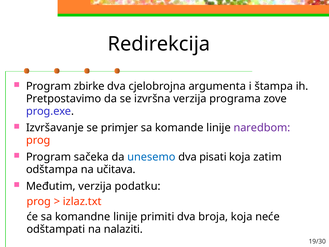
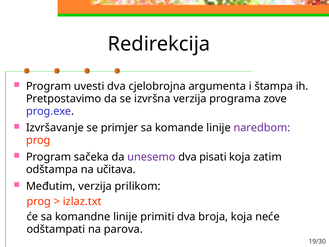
zbirke: zbirke -> uvesti (89, 86)
unesemo colour: blue -> purple (151, 157)
podatku: podatku -> prilikom (138, 186)
nalaziti: nalaziti -> parova (123, 229)
